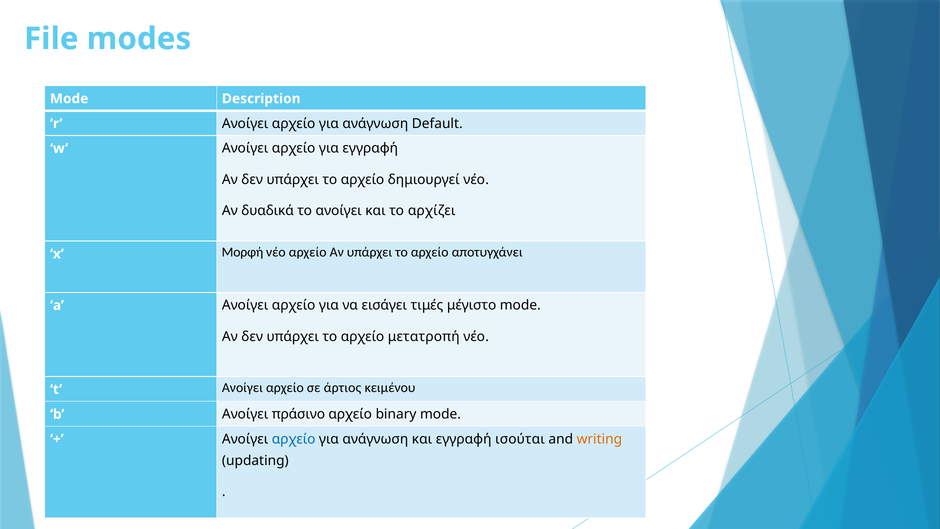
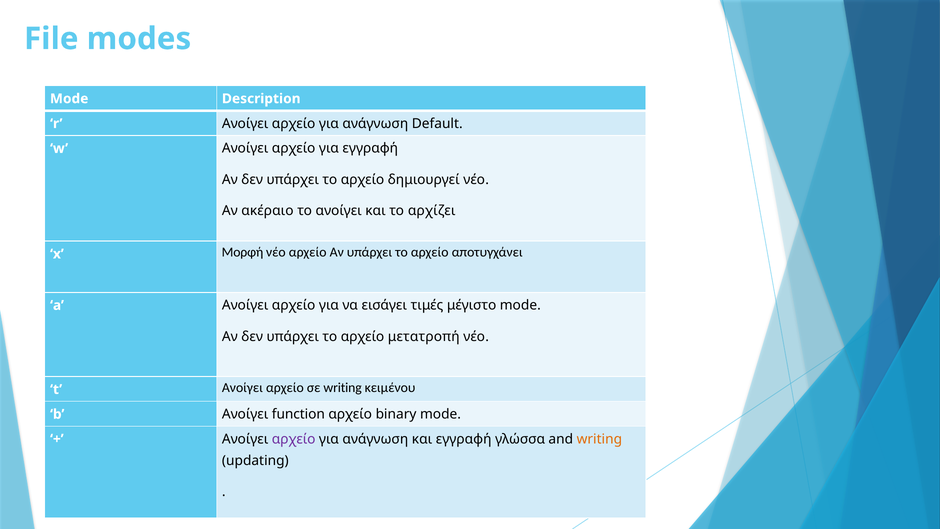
δυαδικά: δυαδικά -> ακέραιο (267, 211)
σε άρτιος: άρτιος -> writing (343, 387)
πράσινο: πράσινο -> function (298, 414)
αρχείο colour: blue -> purple (294, 439)
ισούται: ισούται -> γλώσσα (520, 439)
